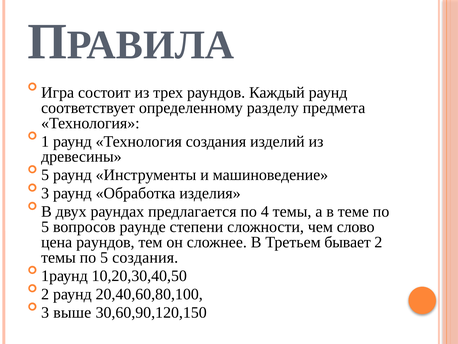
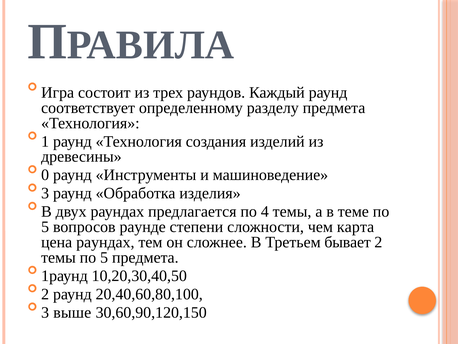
5: 5 -> 0 (45, 175)
слово: слово -> карта (356, 227)
цена раундов: раундов -> раундах (105, 242)
5 создания: создания -> предмета (145, 257)
